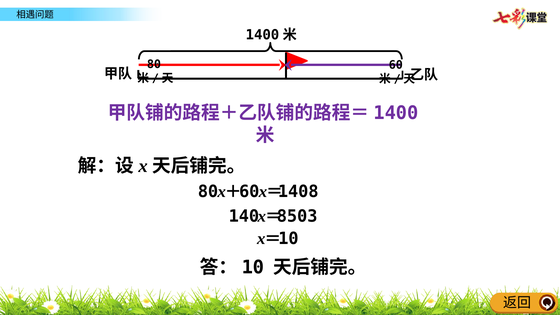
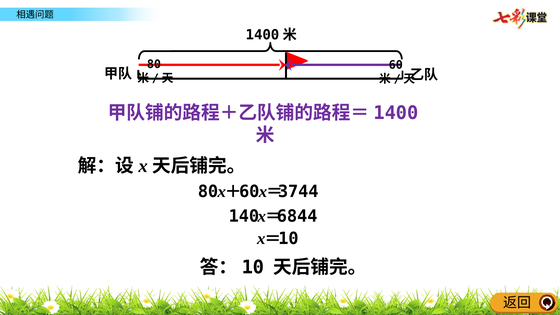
1408: 1408 -> 3744 (298, 191)
8503: 8503 -> 6844 (297, 216)
